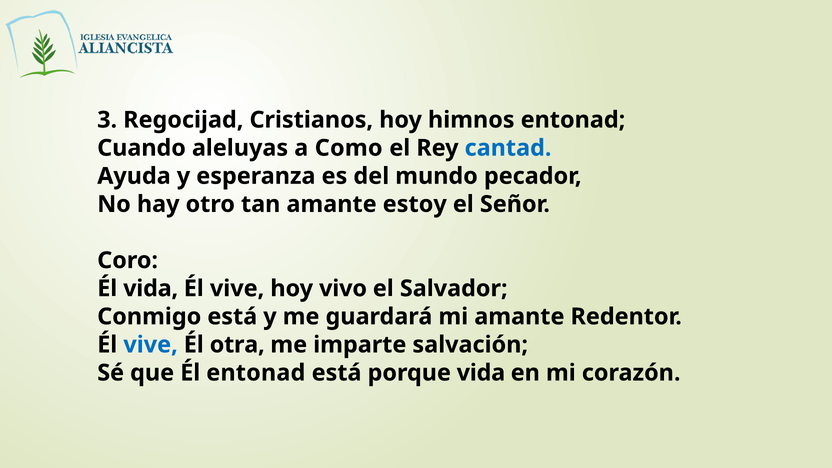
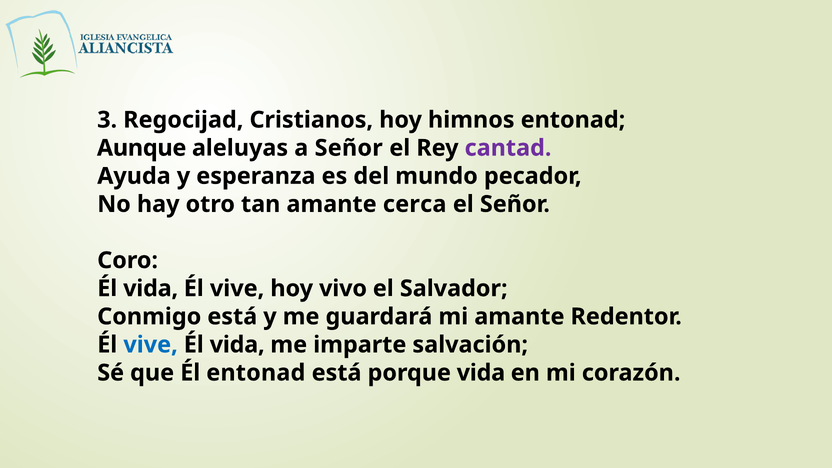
Cuando: Cuando -> Aunque (142, 148)
a Como: Como -> Señor (349, 148)
cantad colour: blue -> purple (508, 148)
estoy: estoy -> cerca (415, 204)
otra: otra -> vida (237, 345)
